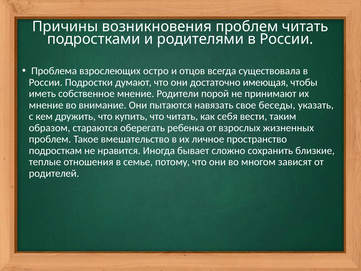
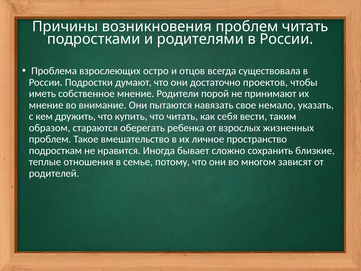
имеющая: имеющая -> проектов (265, 82)
беседы: беседы -> немало (277, 105)
